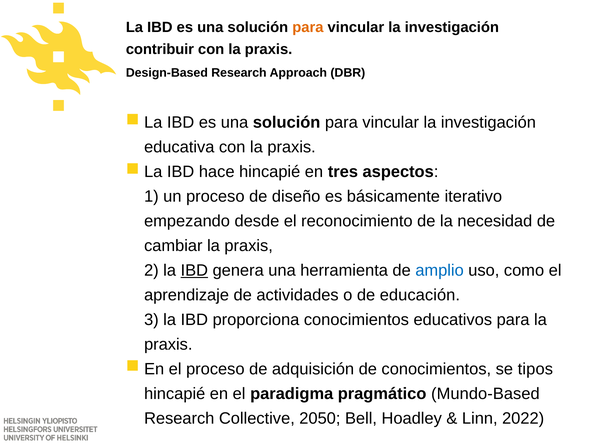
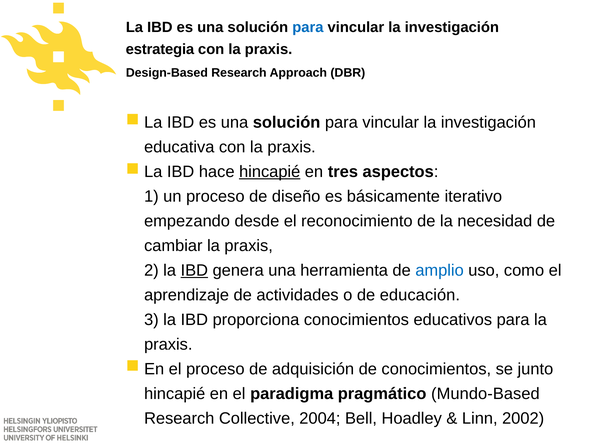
para colour: orange -> blue (308, 27)
contribuir: contribuir -> estrategia (160, 49)
hincapié underline: none -> present (270, 172)
tipos: tipos -> junto (535, 368)
2050: 2050 -> 2004 (320, 418)
2022: 2022 -> 2002 (523, 418)
